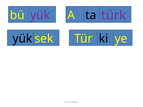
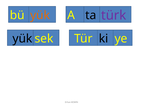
yük colour: purple -> orange (40, 15)
